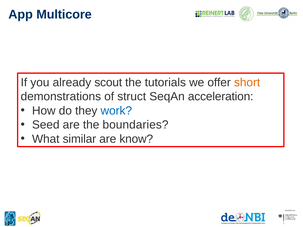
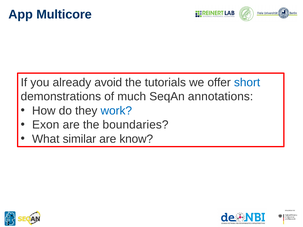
scout: scout -> avoid (108, 83)
short colour: orange -> blue (247, 83)
struct: struct -> much (132, 97)
acceleration: acceleration -> annotations (221, 97)
Seed: Seed -> Exon (46, 125)
